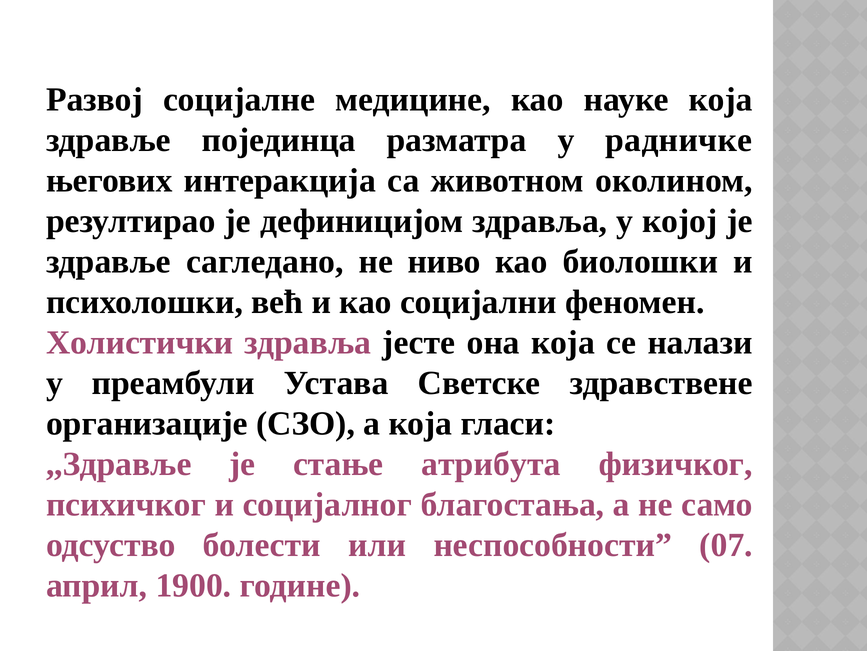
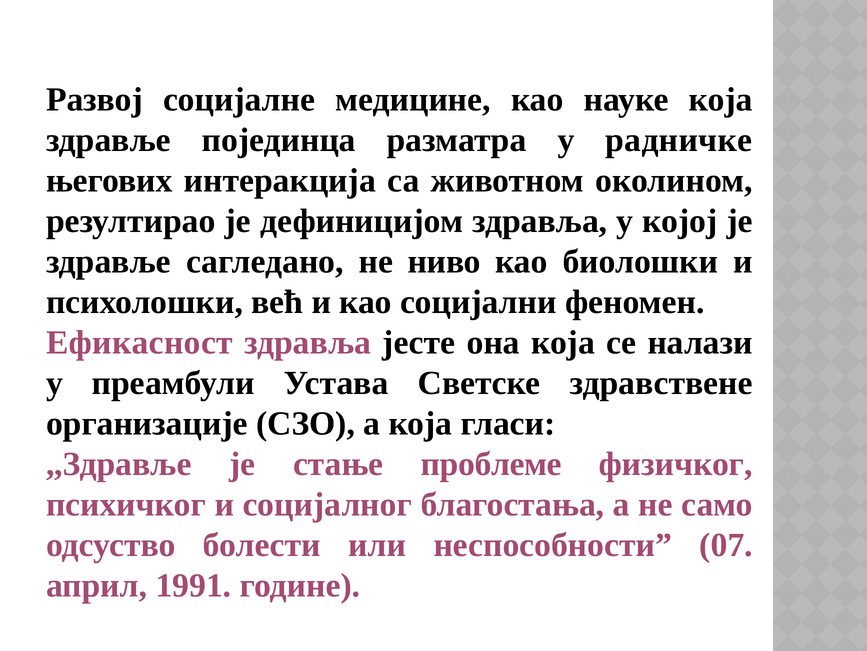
Холистички: Холистички -> Ефикасност (139, 342)
атрибута: атрибута -> проблеме (491, 464)
1900: 1900 -> 1991 (193, 585)
